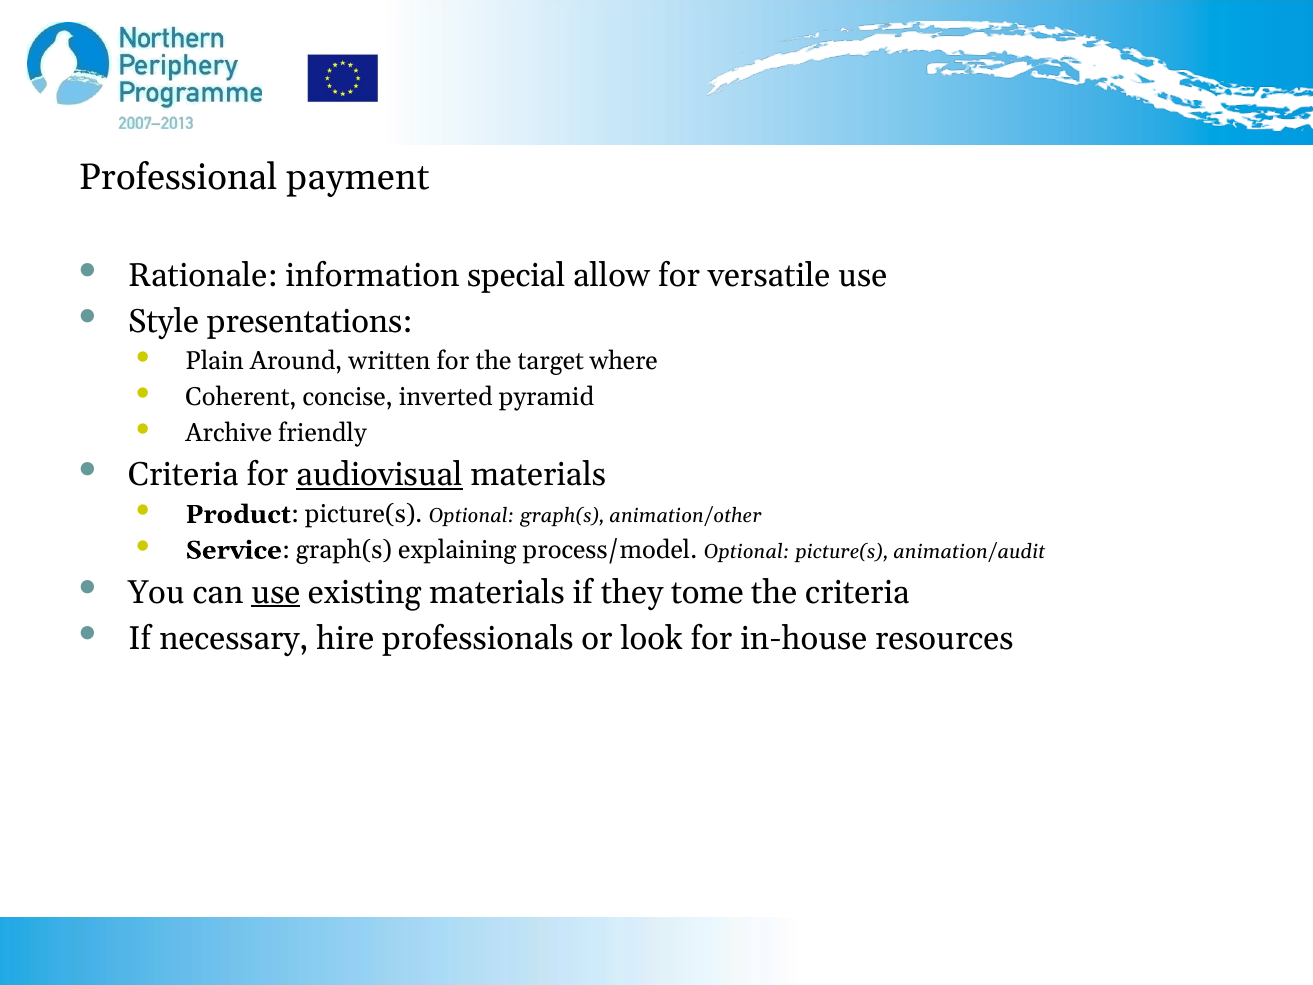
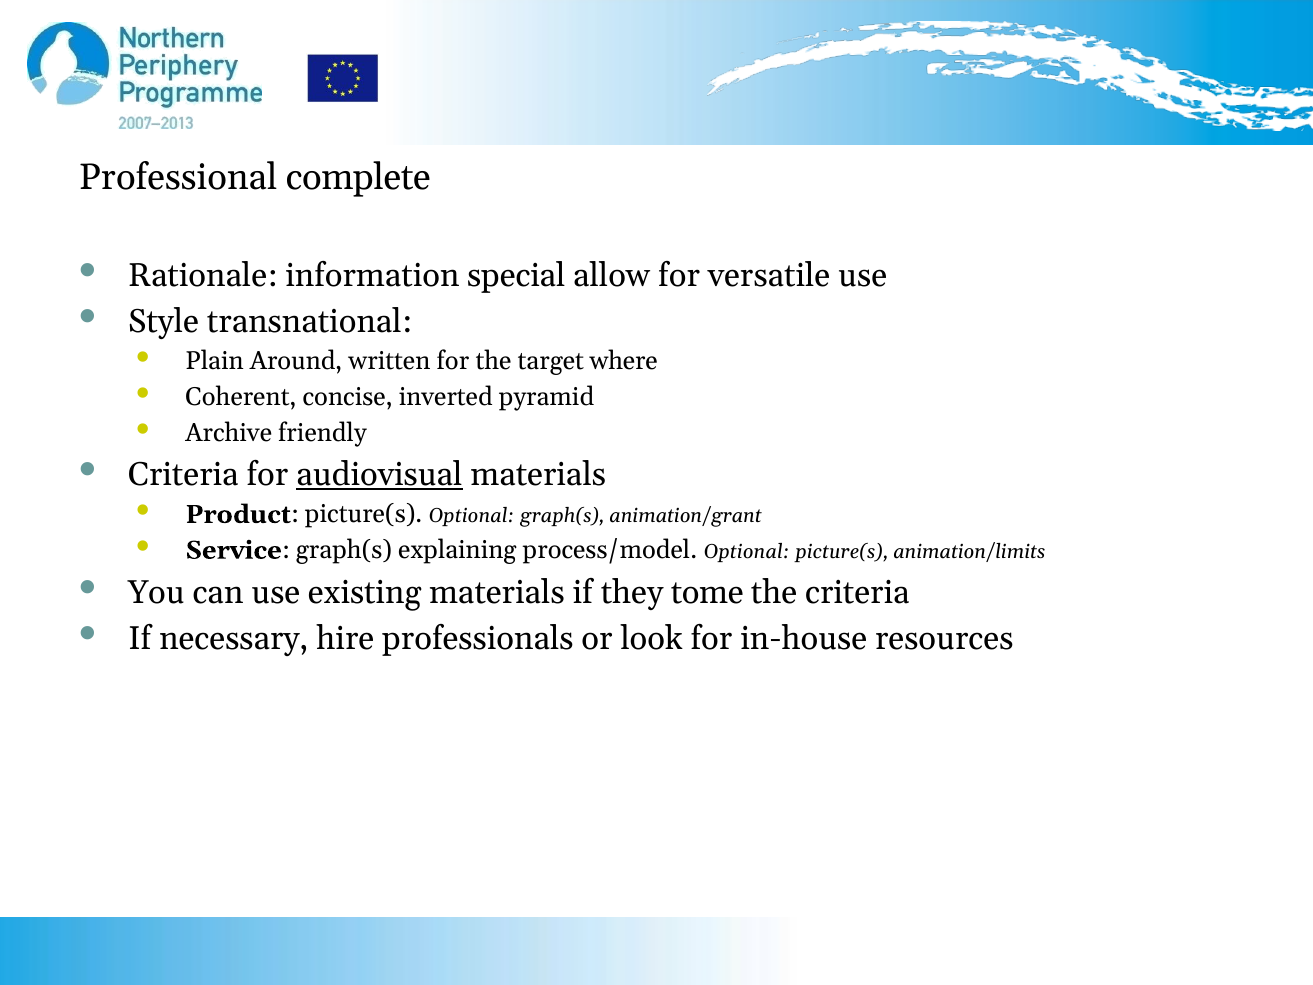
payment: payment -> complete (358, 178)
presentations: presentations -> transnational (310, 321)
animation/other: animation/other -> animation/grant (686, 516)
animation/audit: animation/audit -> animation/limits (969, 552)
use underline: present -> none (276, 592)
